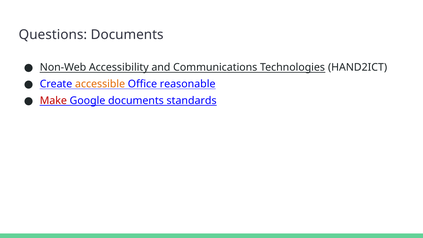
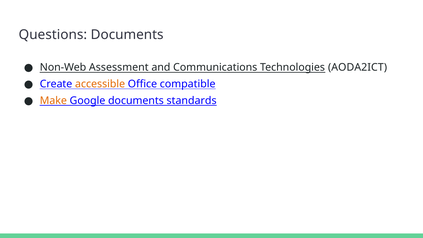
Accessibility: Accessibility -> Assessment (119, 67)
HAND2ICT: HAND2ICT -> AODA2ICT (358, 67)
reasonable: reasonable -> compatible (188, 84)
Make colour: red -> orange (53, 101)
